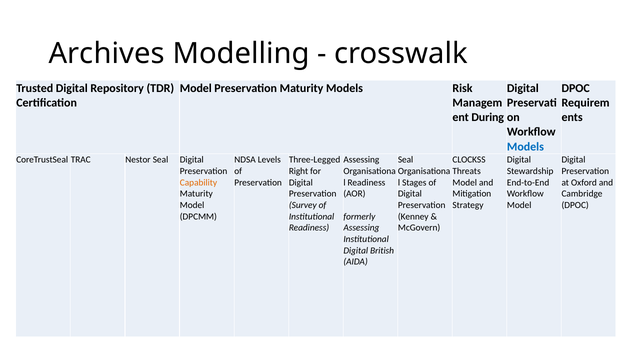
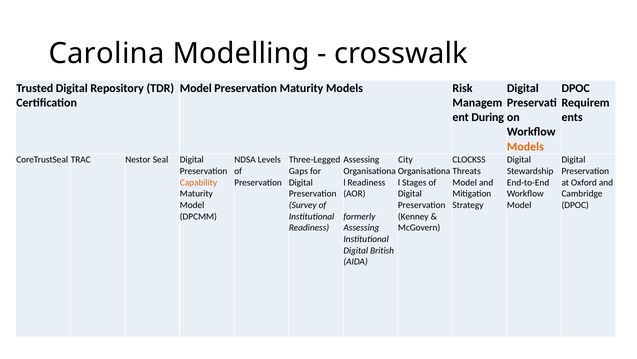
Archives: Archives -> Carolina (107, 54)
Models colour: blue -> orange (525, 146)
Seal: Seal -> City (405, 160)
Right: Right -> Gaps (298, 171)
